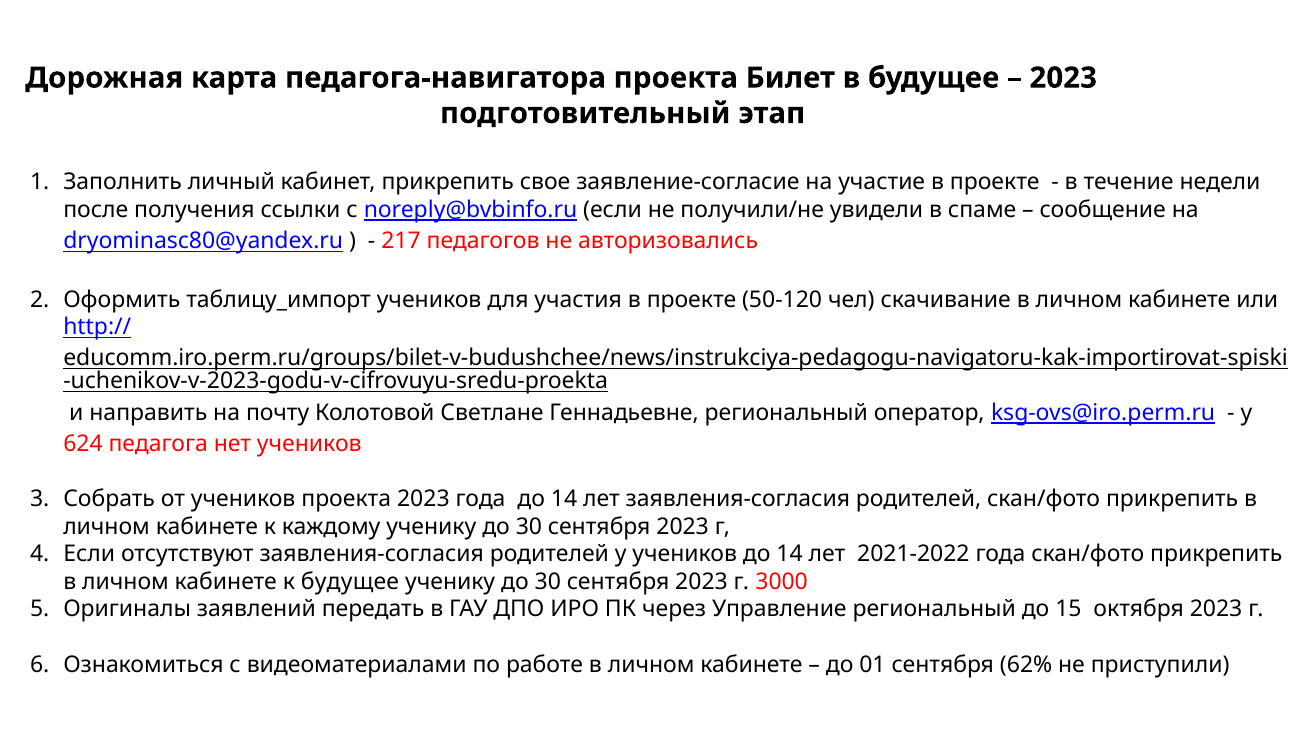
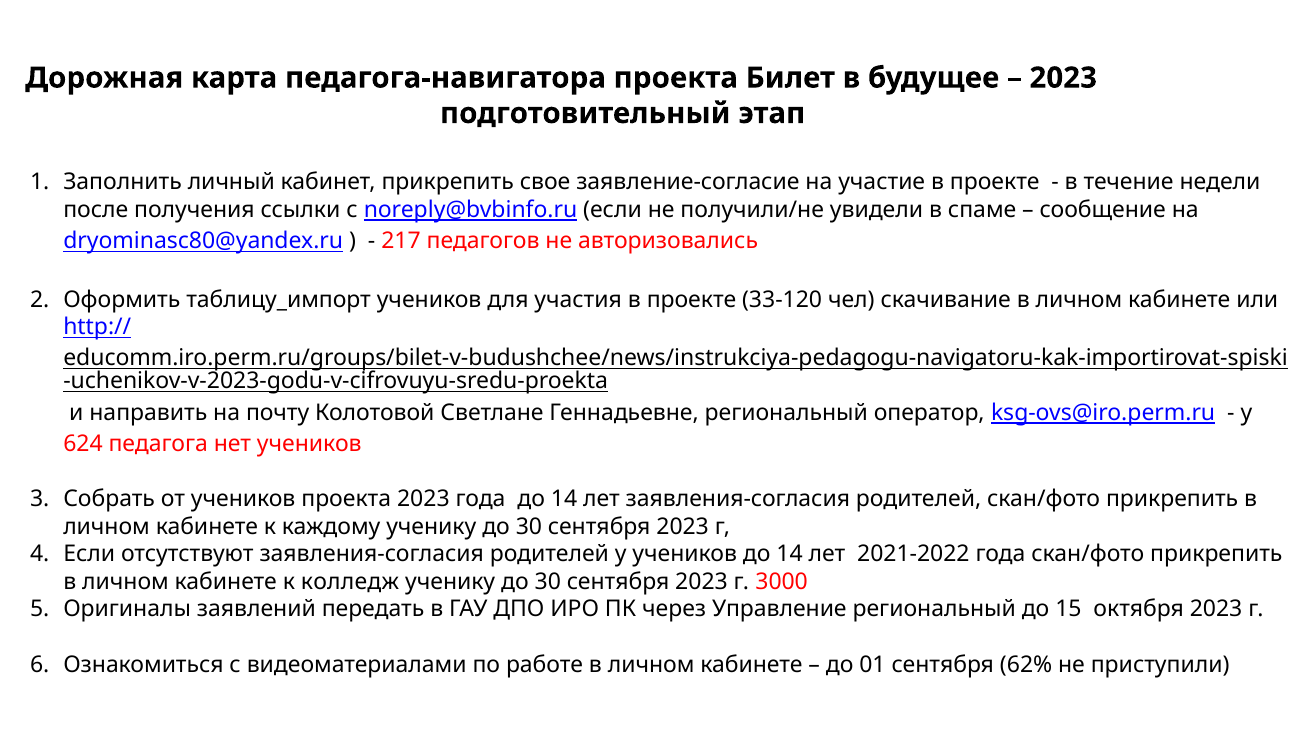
50-120: 50-120 -> 33-120 (782, 300)
к будущее: будущее -> колледж (350, 582)
